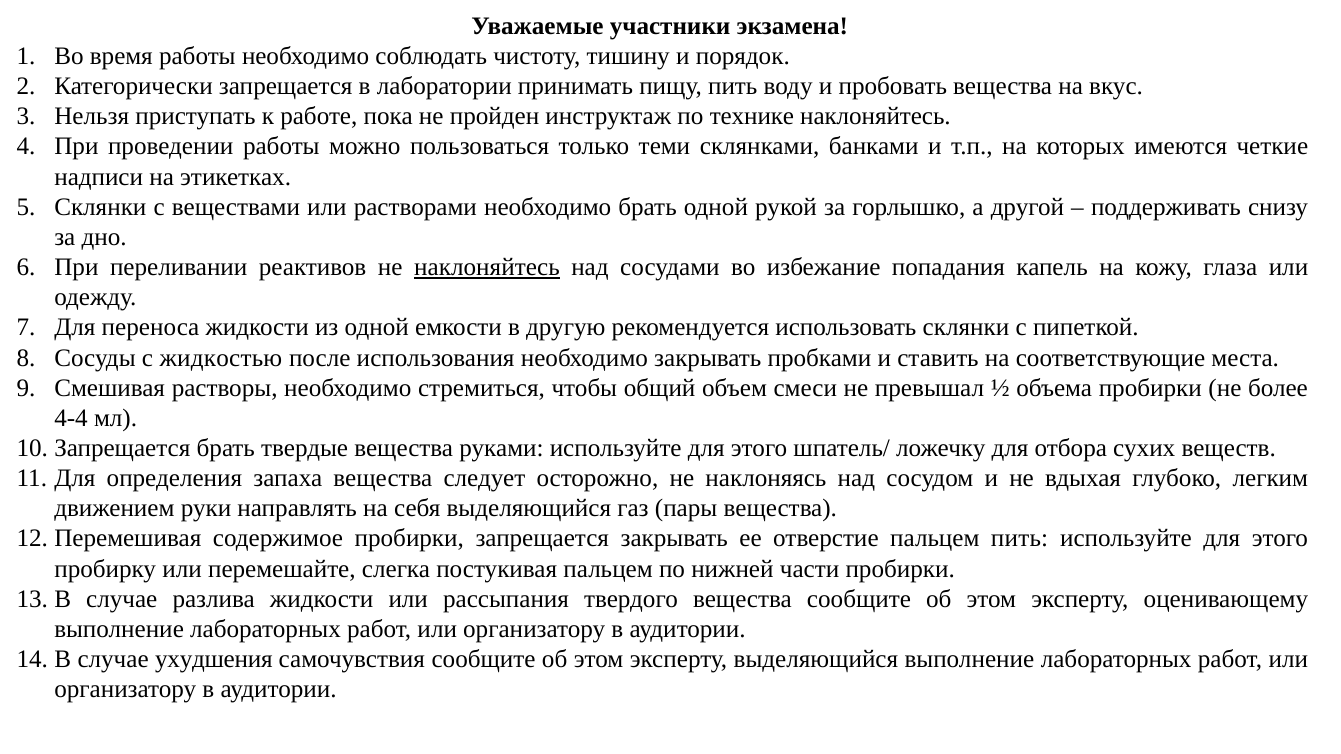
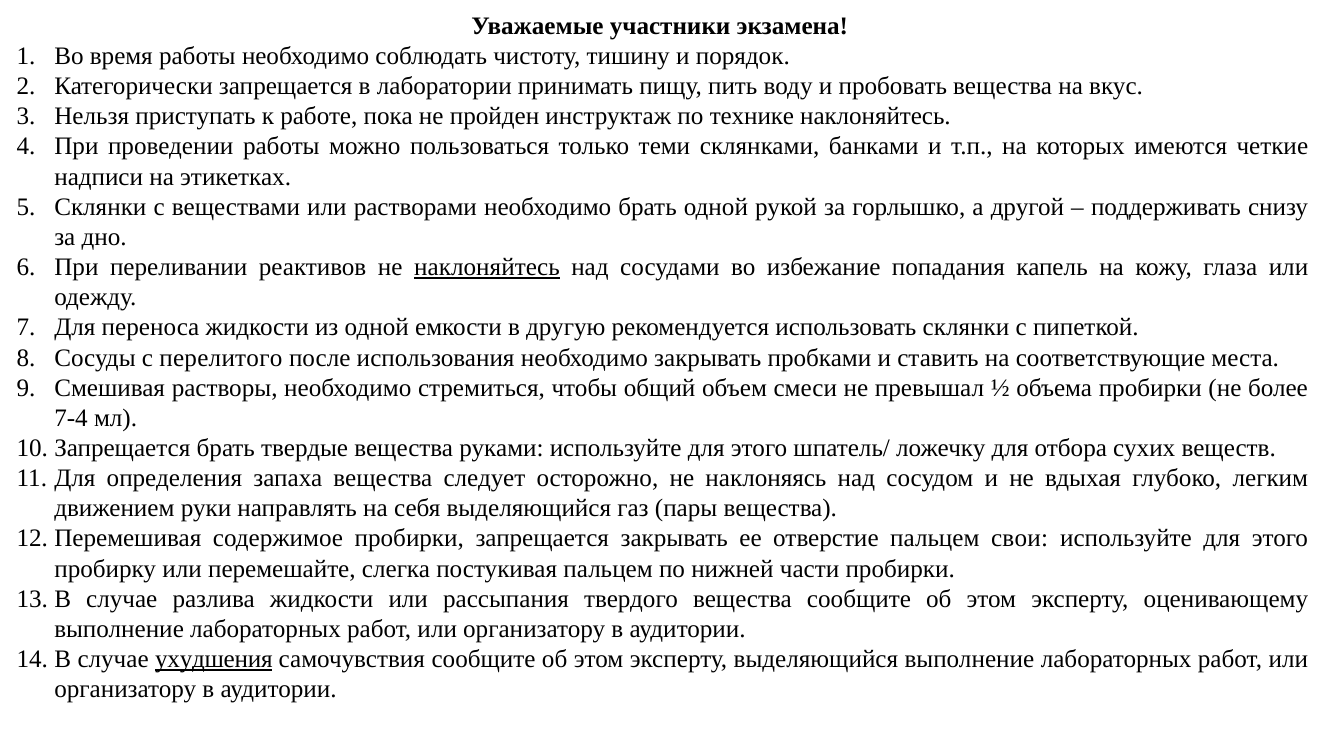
жидкостью: жидкостью -> перелитого (221, 358)
4-4: 4-4 -> 7-4 (71, 418)
пальцем пить: пить -> свои (1020, 539)
ухудшения underline: none -> present (214, 660)
